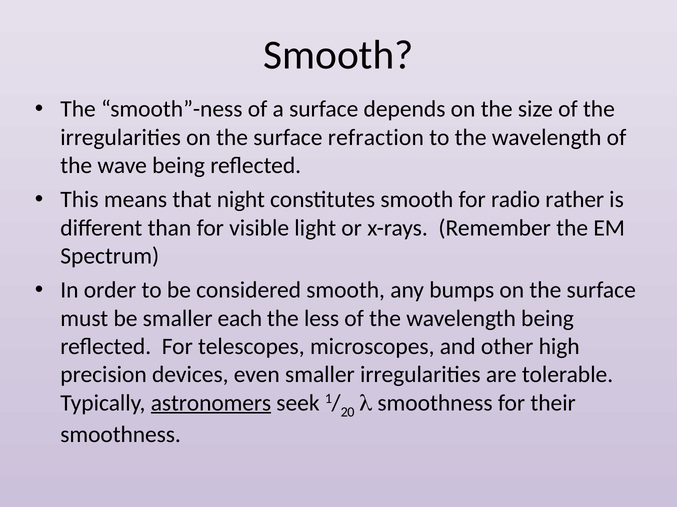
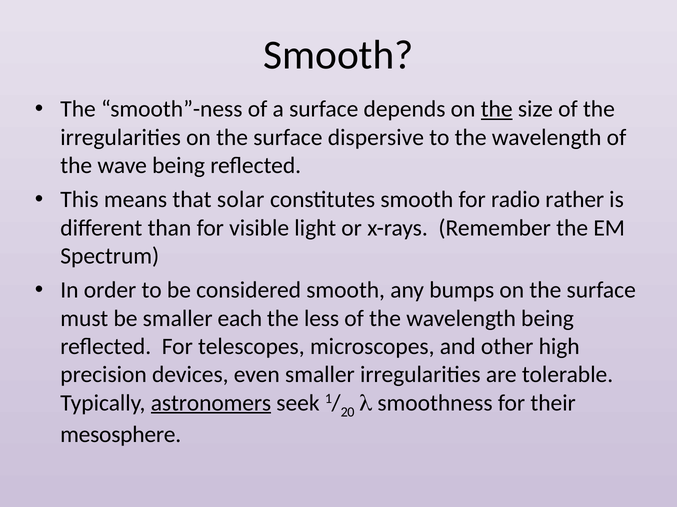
the underline: none -> present (497, 109)
refraction: refraction -> dispersive (376, 138)
night: night -> solar (241, 200)
smoothness: smoothness -> mesosphere (121, 435)
